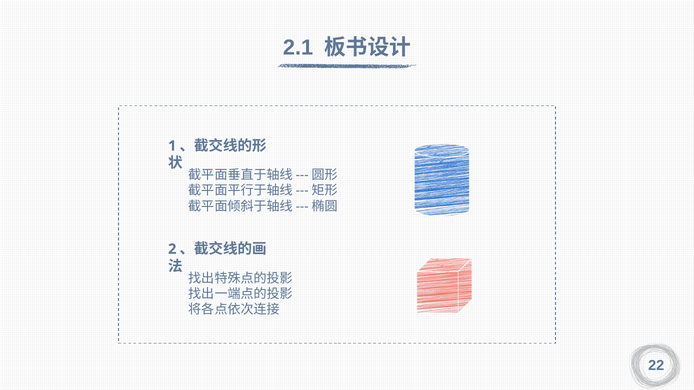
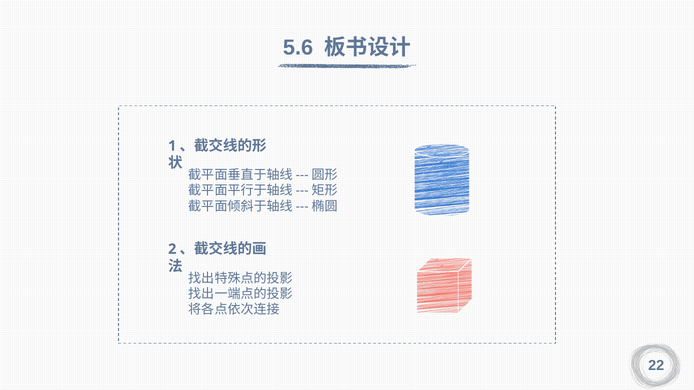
2.1: 2.1 -> 5.6 (298, 47)
